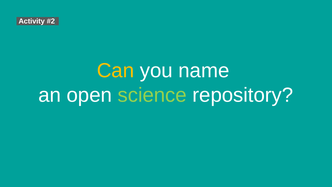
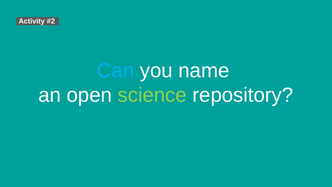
Can colour: yellow -> light blue (115, 71)
